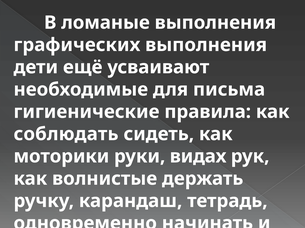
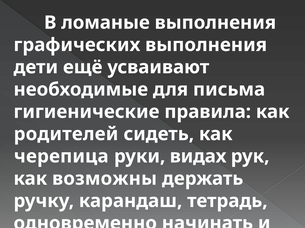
соблюдать: соблюдать -> родителей (66, 134)
моторики: моторики -> черепица (61, 157)
волнистые: волнистые -> возможны (105, 179)
